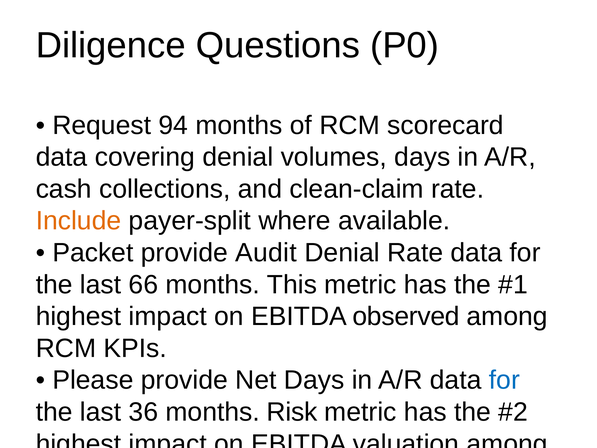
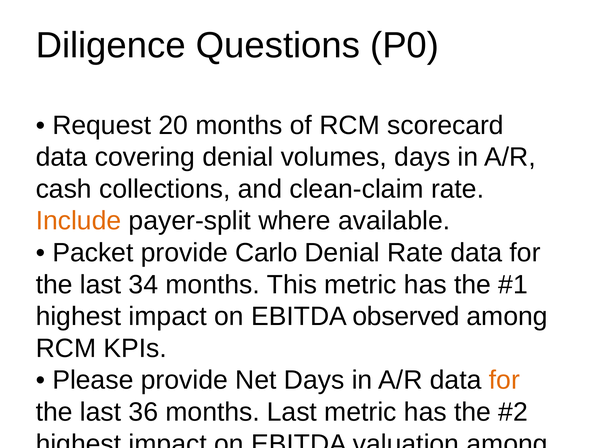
94: 94 -> 20 (173, 125)
Audit: Audit -> Carlo (266, 253)
66: 66 -> 34 (143, 284)
for colour: blue -> orange (504, 380)
months Risk: Risk -> Last (292, 412)
